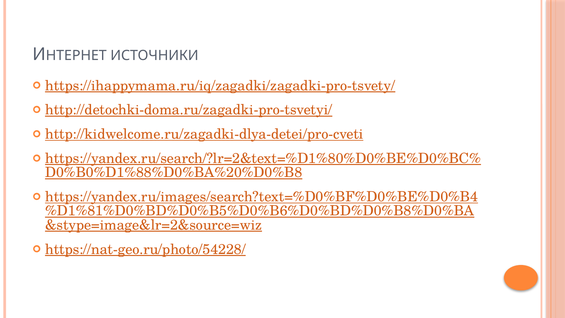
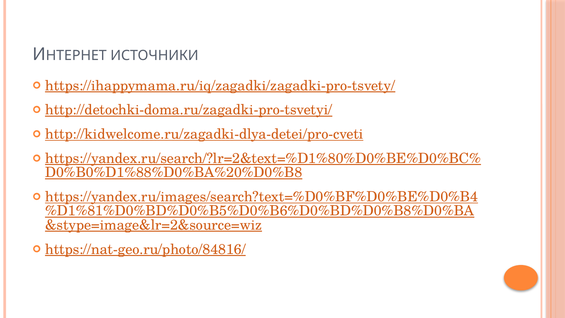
https://nat-geo.ru/photo/54228/: https://nat-geo.ru/photo/54228/ -> https://nat-geo.ru/photo/84816/ (145, 249)
